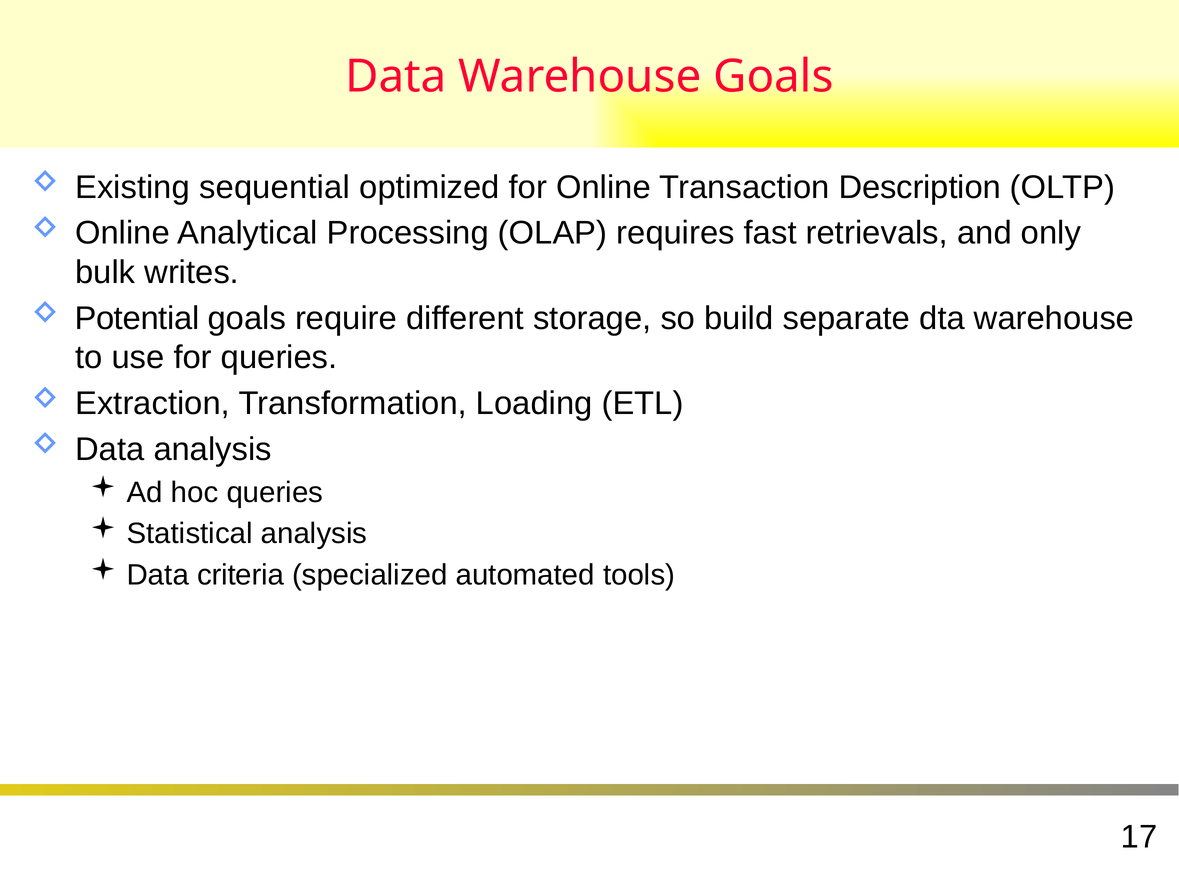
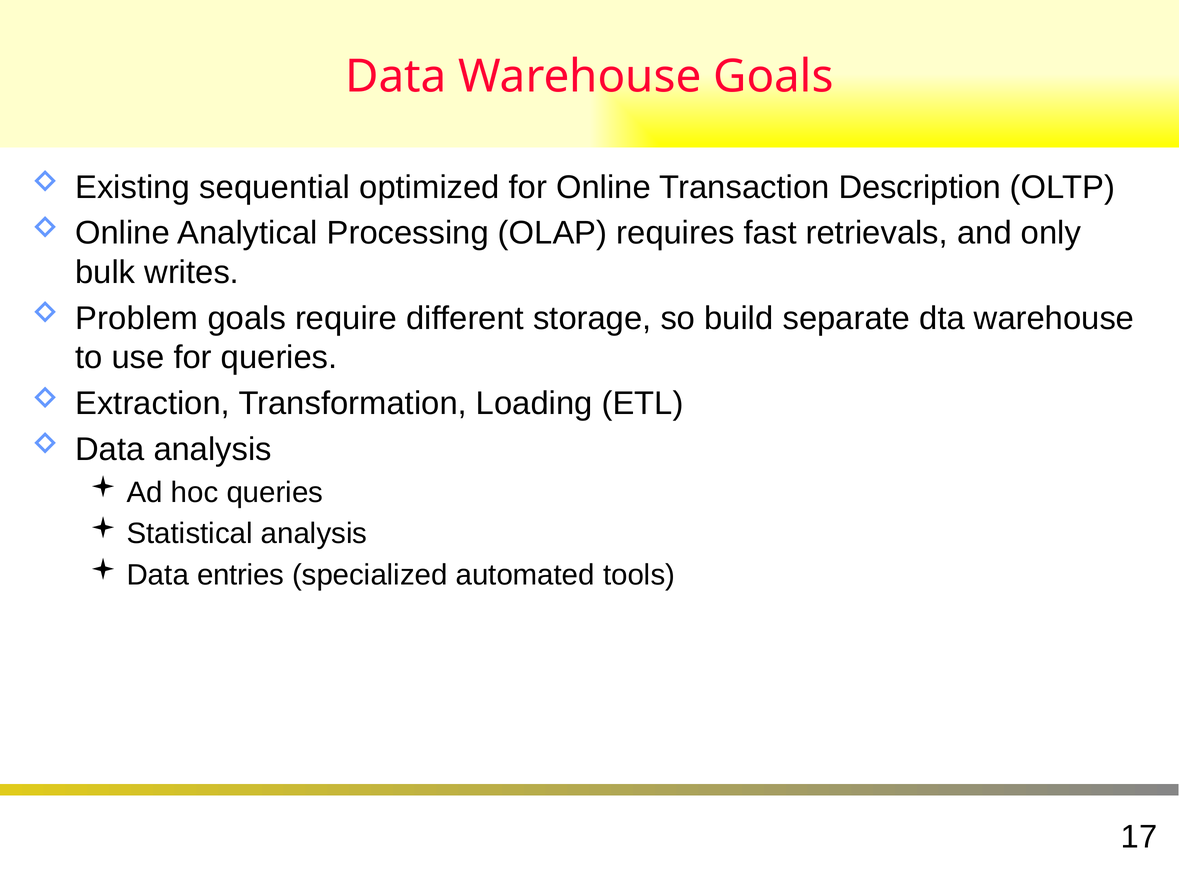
Potential: Potential -> Problem (137, 318)
criteria: criteria -> entries (241, 575)
